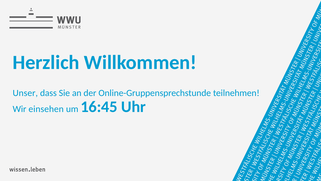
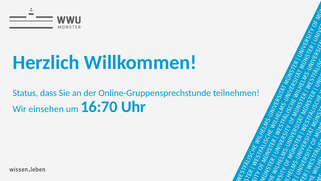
Unser: Unser -> Status (25, 93)
16:45: 16:45 -> 16:70 (99, 106)
